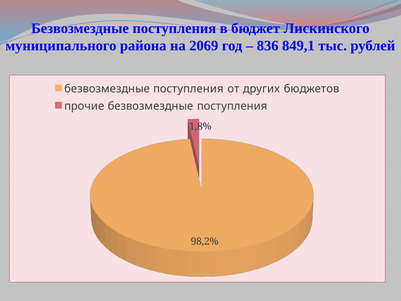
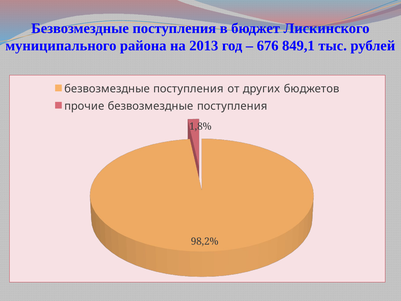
2069: 2069 -> 2013 (204, 46)
836: 836 -> 676 (268, 46)
